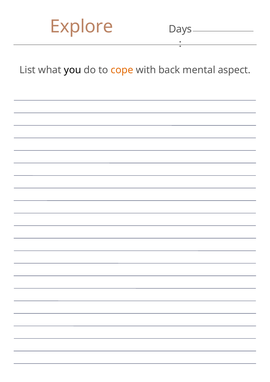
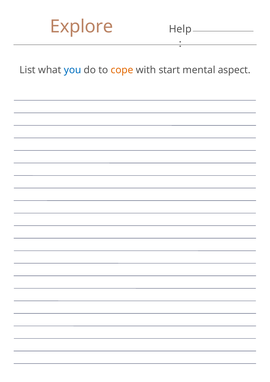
Days: Days -> Help (180, 29)
you colour: black -> blue (73, 70)
back: back -> start (169, 70)
